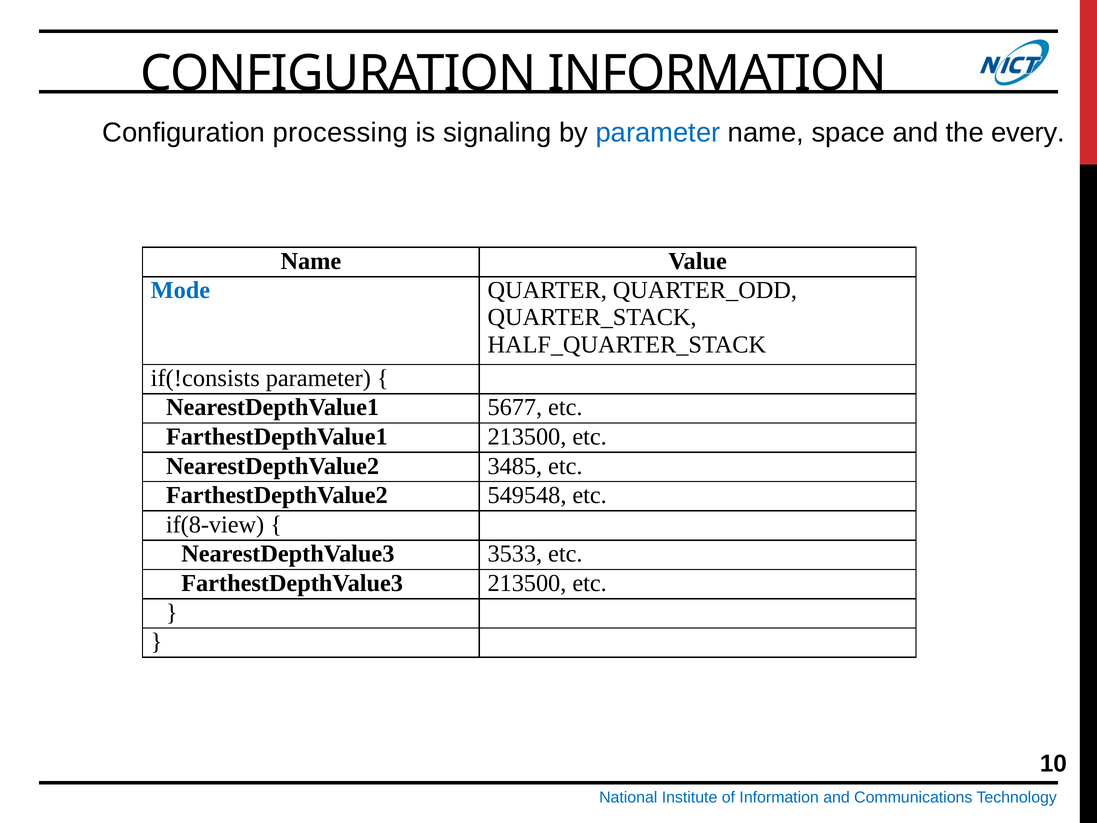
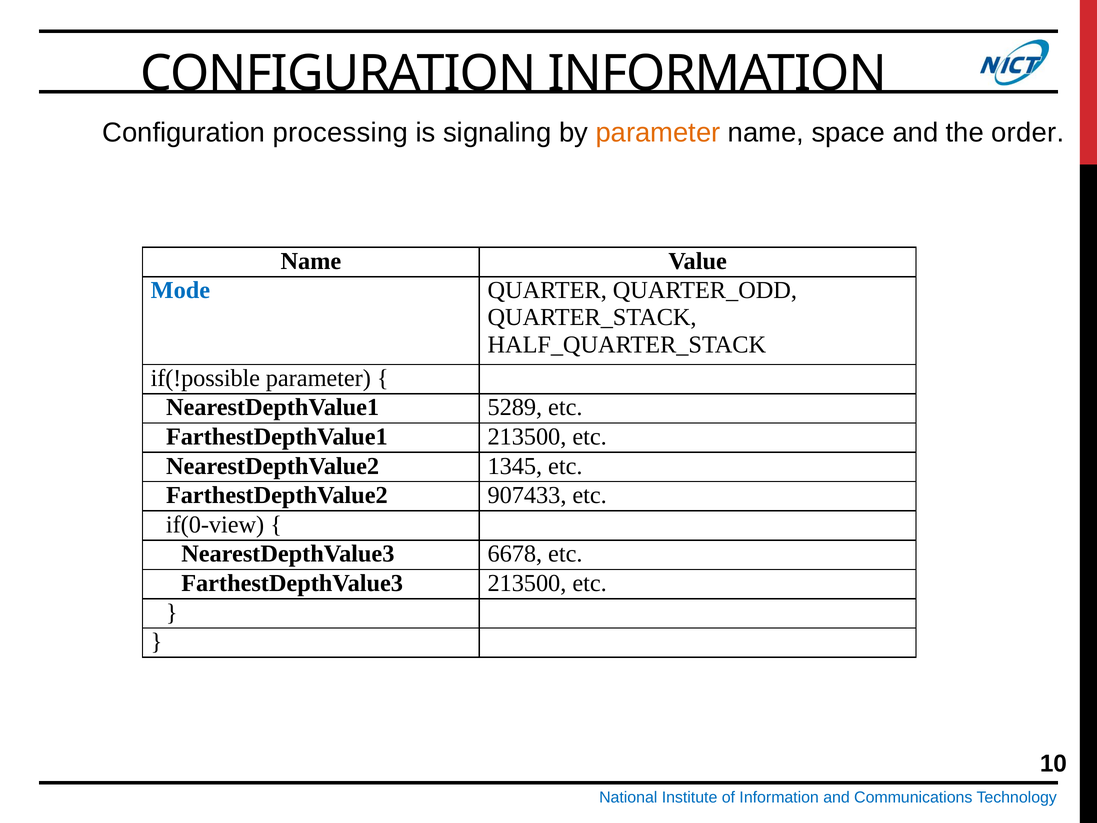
parameter colour: blue -> orange (658, 133)
every: every -> order (1028, 133)
if(!consists: if(!consists -> if(!possible (205, 378)
5677: 5677 -> 5289 (515, 407)
3485: 3485 -> 1345 (515, 466)
549548: 549548 -> 907433 (527, 495)
if(8-view: if(8-view -> if(0-view (215, 524)
3533: 3533 -> 6678 (515, 554)
